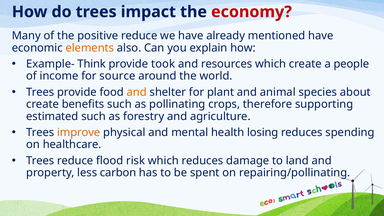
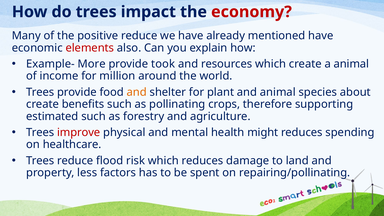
elements colour: orange -> red (90, 48)
Think: Think -> More (92, 64)
a people: people -> animal (351, 64)
source: source -> million (117, 76)
improve colour: orange -> red (79, 132)
losing: losing -> might (263, 132)
carbon: carbon -> factors (118, 173)
